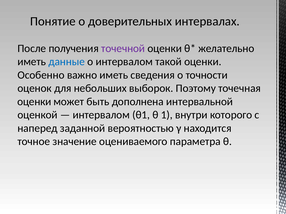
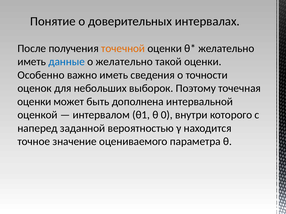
точечной colour: purple -> orange (123, 49)
о интервалом: интервалом -> желательно (124, 62)
1: 1 -> 0 (167, 115)
